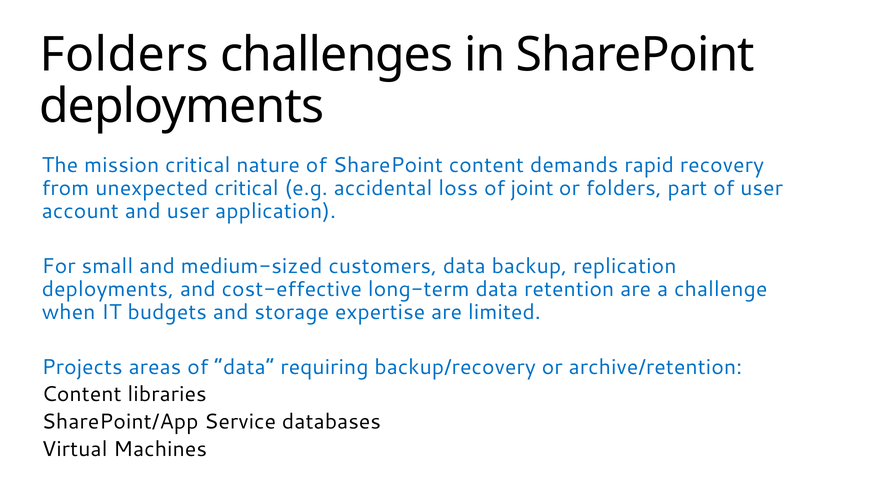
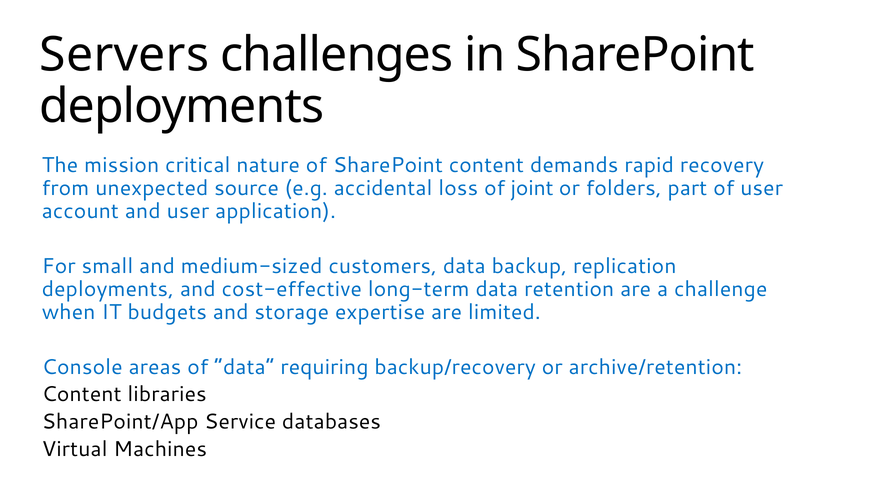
Folders: Folders -> Servers (124, 55)
unexpected critical: critical -> source (247, 188)
Projects: Projects -> Console (82, 367)
